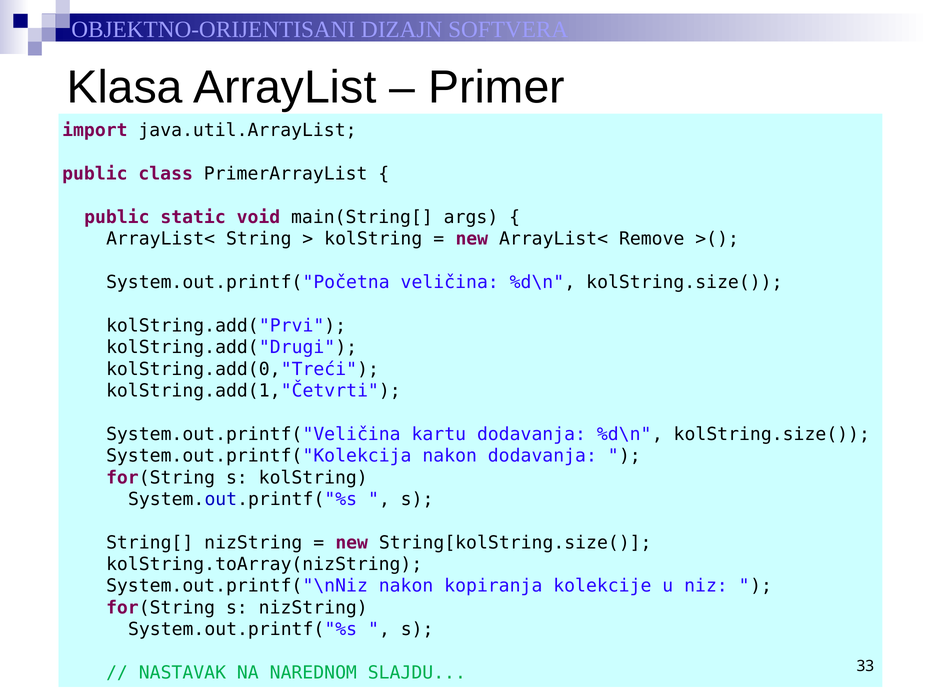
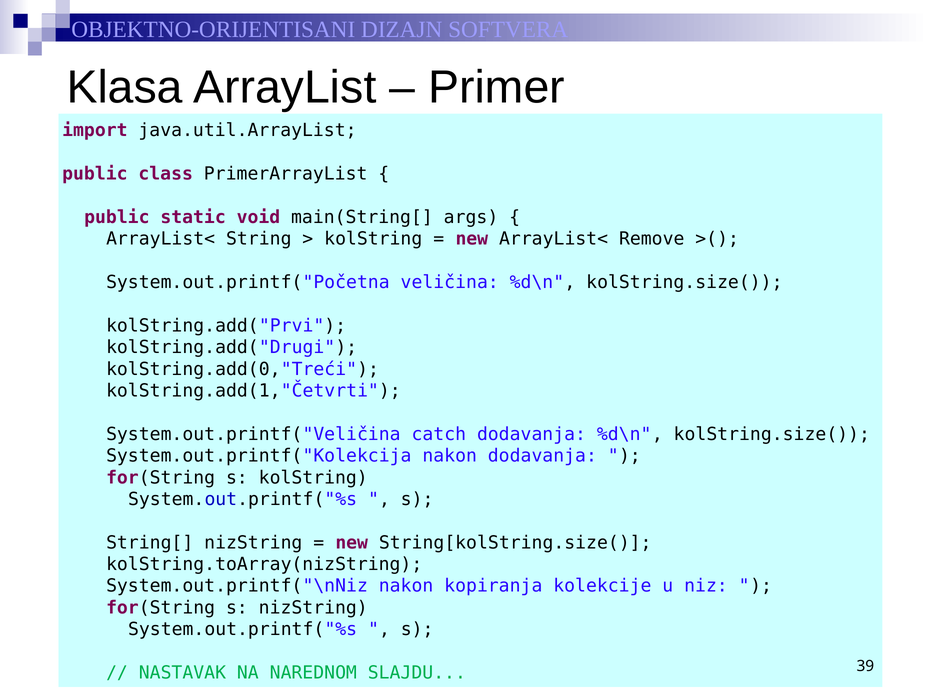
kartu: kartu -> catch (439, 434)
33: 33 -> 39 (865, 667)
